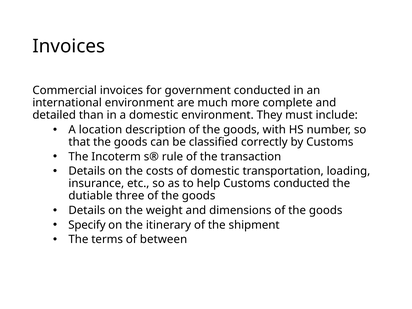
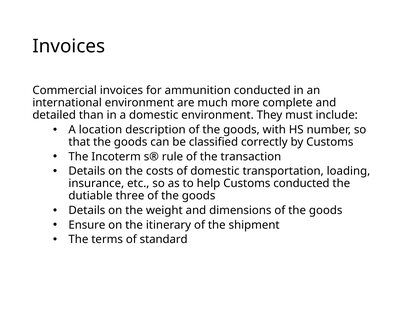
government: government -> ammunition (198, 90)
Specify: Specify -> Ensure (87, 225)
between: between -> standard (164, 239)
